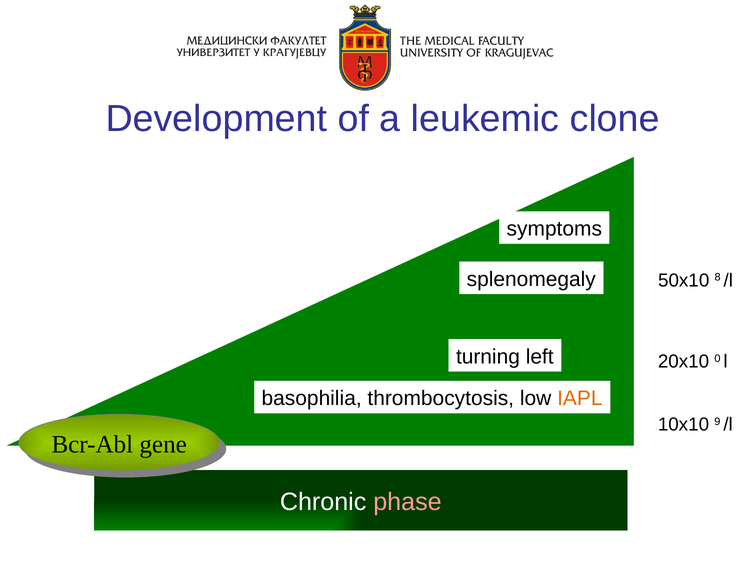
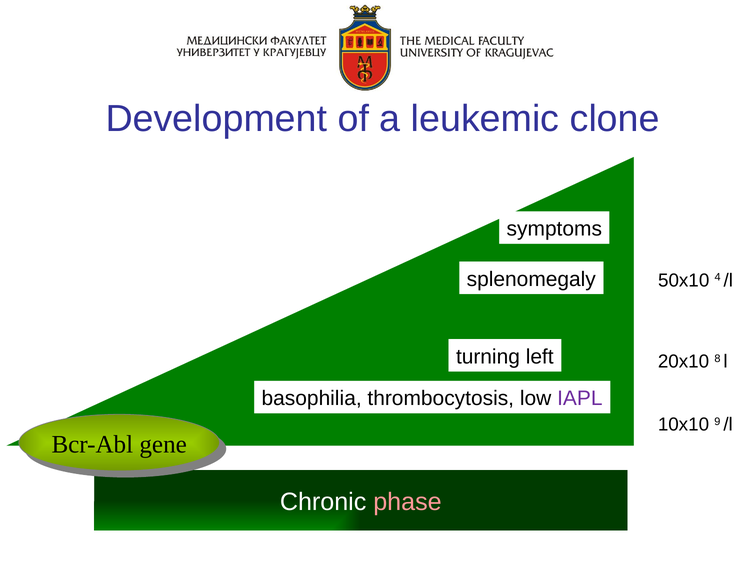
8: 8 -> 4 (718, 277)
0: 0 -> 8 (717, 358)
IAPL colour: orange -> purple (580, 398)
